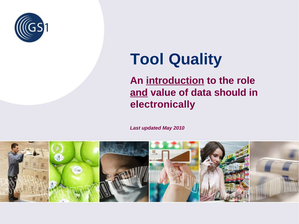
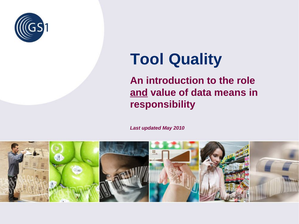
introduction underline: present -> none (175, 81)
should: should -> means (230, 93)
electronically: electronically -> responsibility (163, 105)
